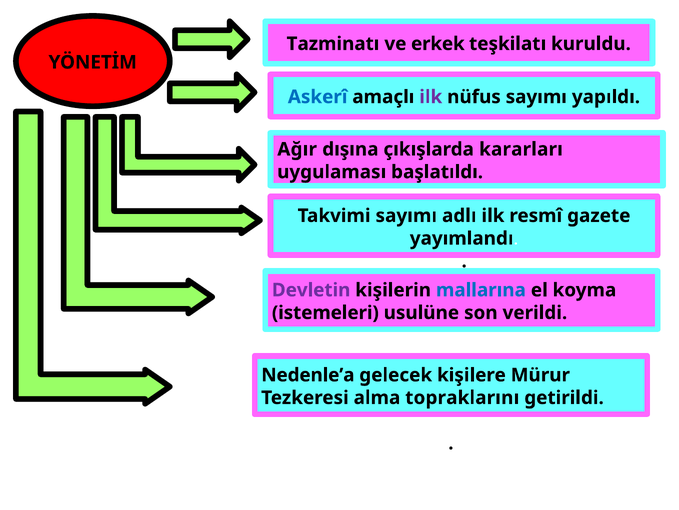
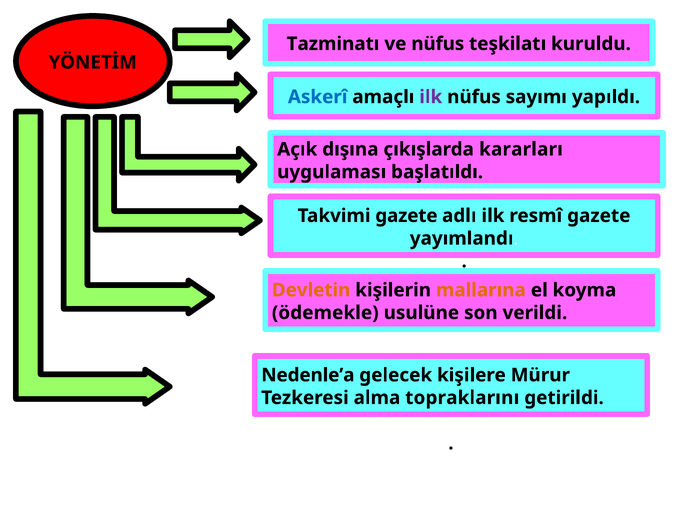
ve erkek: erkek -> nüfus (438, 44)
Ağır: Ağır -> Açık (297, 149)
Takvimi sayımı: sayımı -> gazete (406, 215)
Devletin colour: purple -> orange (311, 290)
mallarına colour: blue -> orange (481, 290)
istemeleri: istemeleri -> ödemekle (325, 312)
